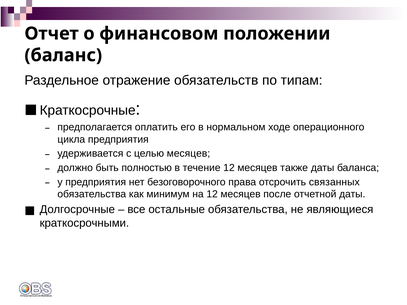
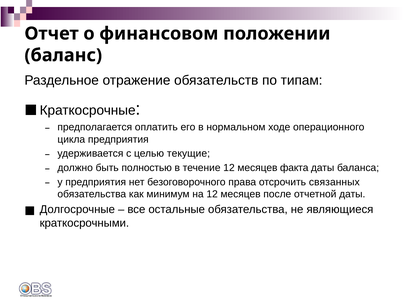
целью месяцев: месяцев -> текущие (188, 154)
также: также -> факта (294, 168)
